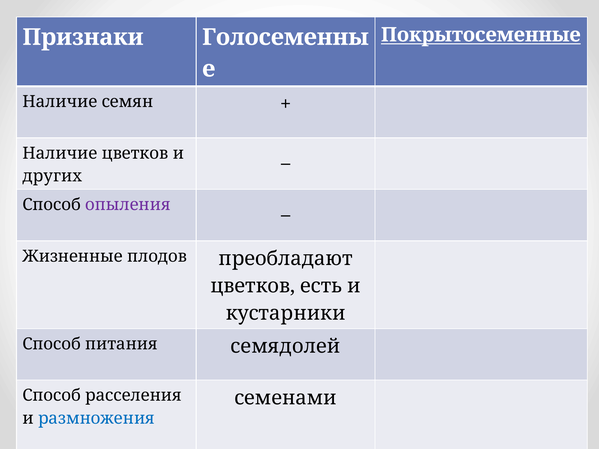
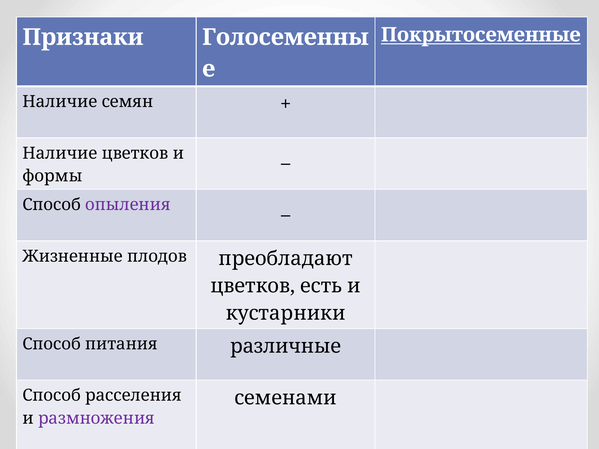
других: других -> формы (52, 176)
семядолей: семядолей -> различные (286, 347)
размножения colour: blue -> purple (96, 418)
